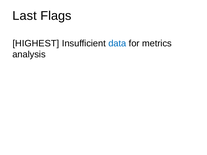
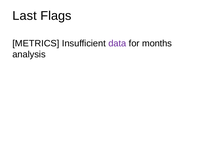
HIGHEST: HIGHEST -> METRICS (36, 43)
data colour: blue -> purple (117, 43)
metrics: metrics -> months (157, 43)
